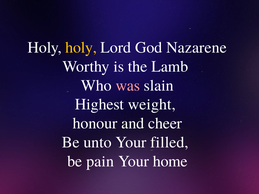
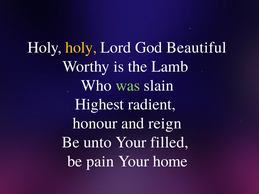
Nazarene: Nazarene -> Beautiful (196, 48)
was colour: pink -> light green (128, 85)
weight: weight -> radient (152, 104)
cheer: cheer -> reign (165, 123)
